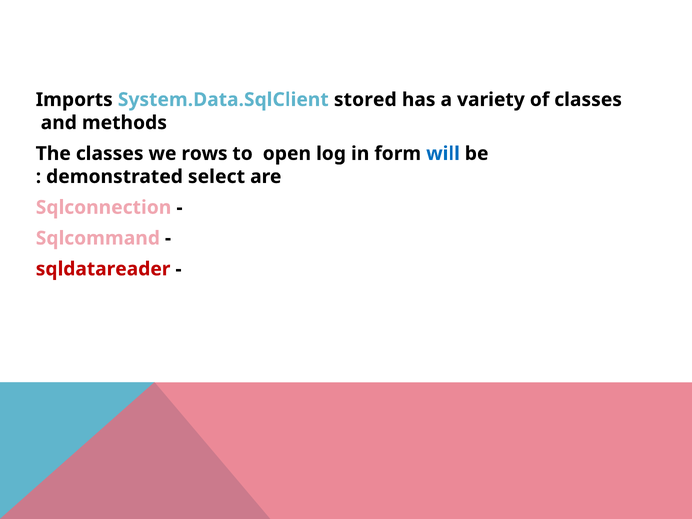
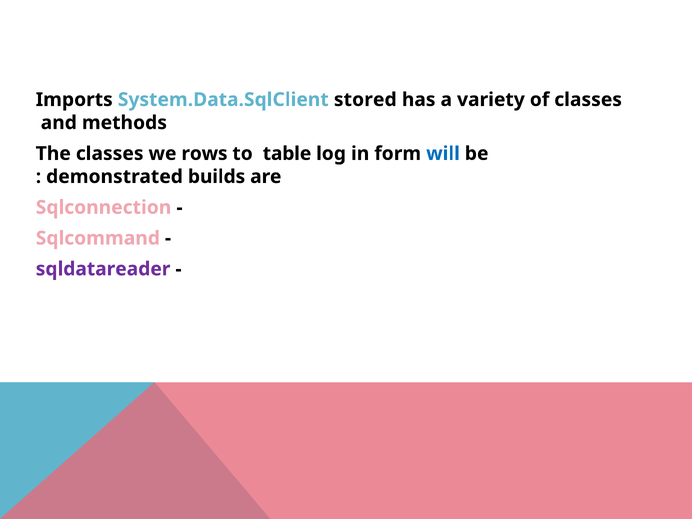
open: open -> table (287, 154)
select: select -> builds (217, 177)
sqldatareader colour: red -> purple (103, 269)
